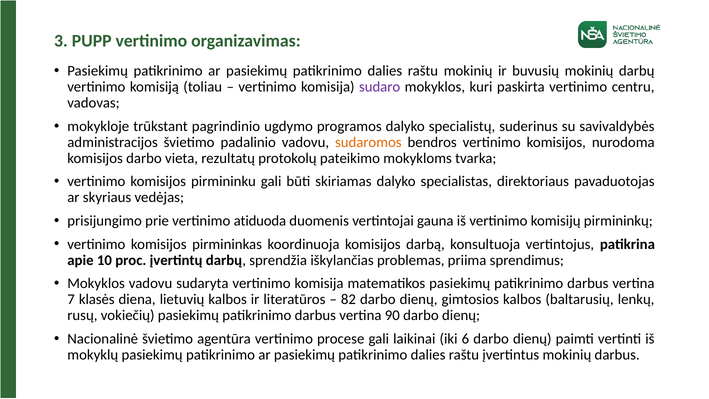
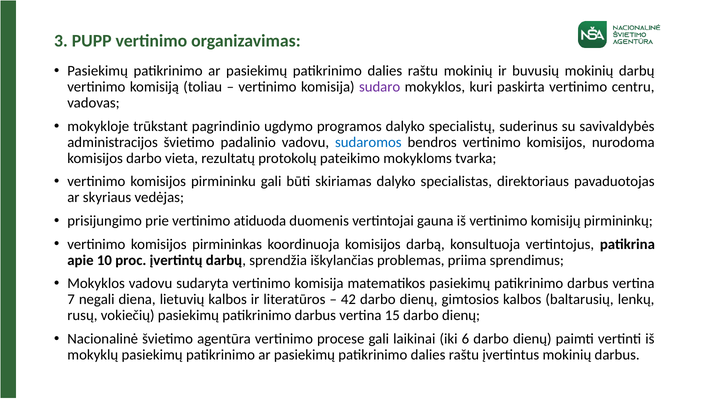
sudaromos colour: orange -> blue (368, 142)
klasės: klasės -> negali (97, 299)
82: 82 -> 42 (348, 299)
90: 90 -> 15 (392, 315)
